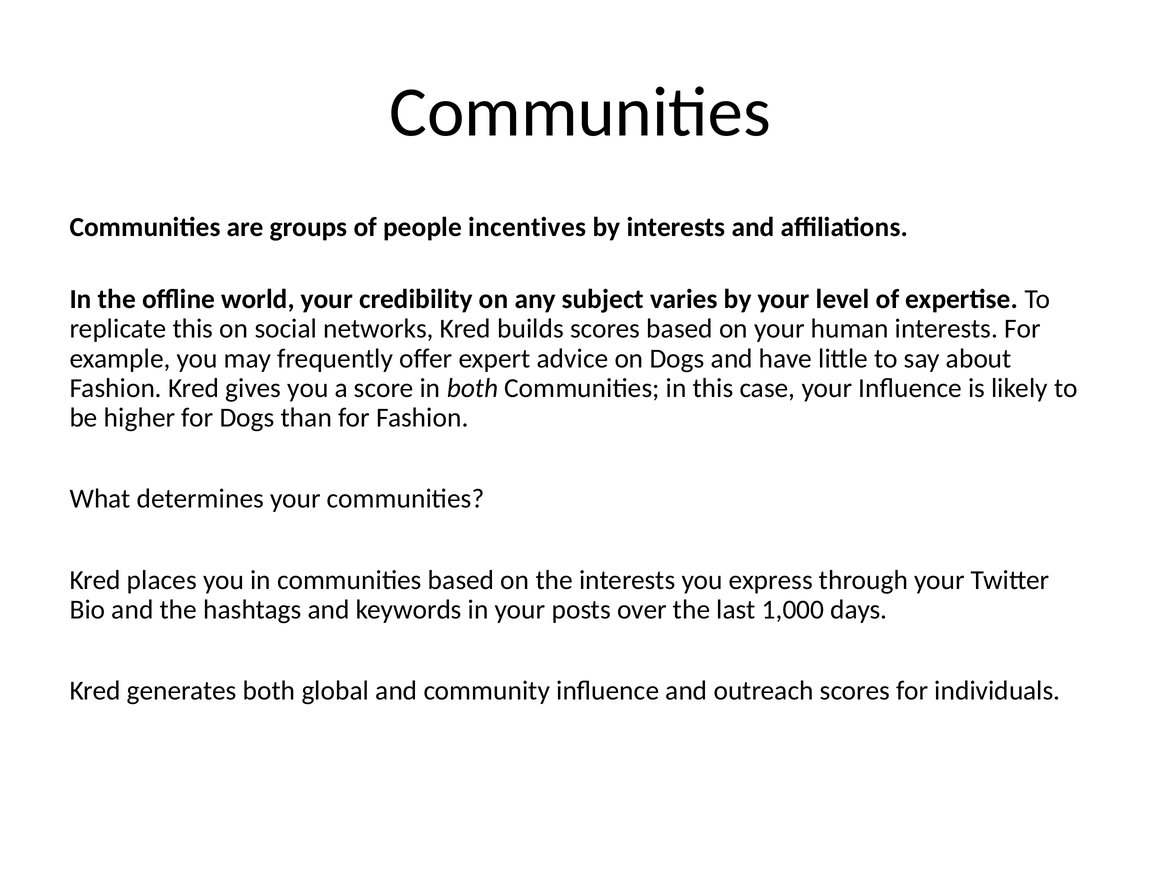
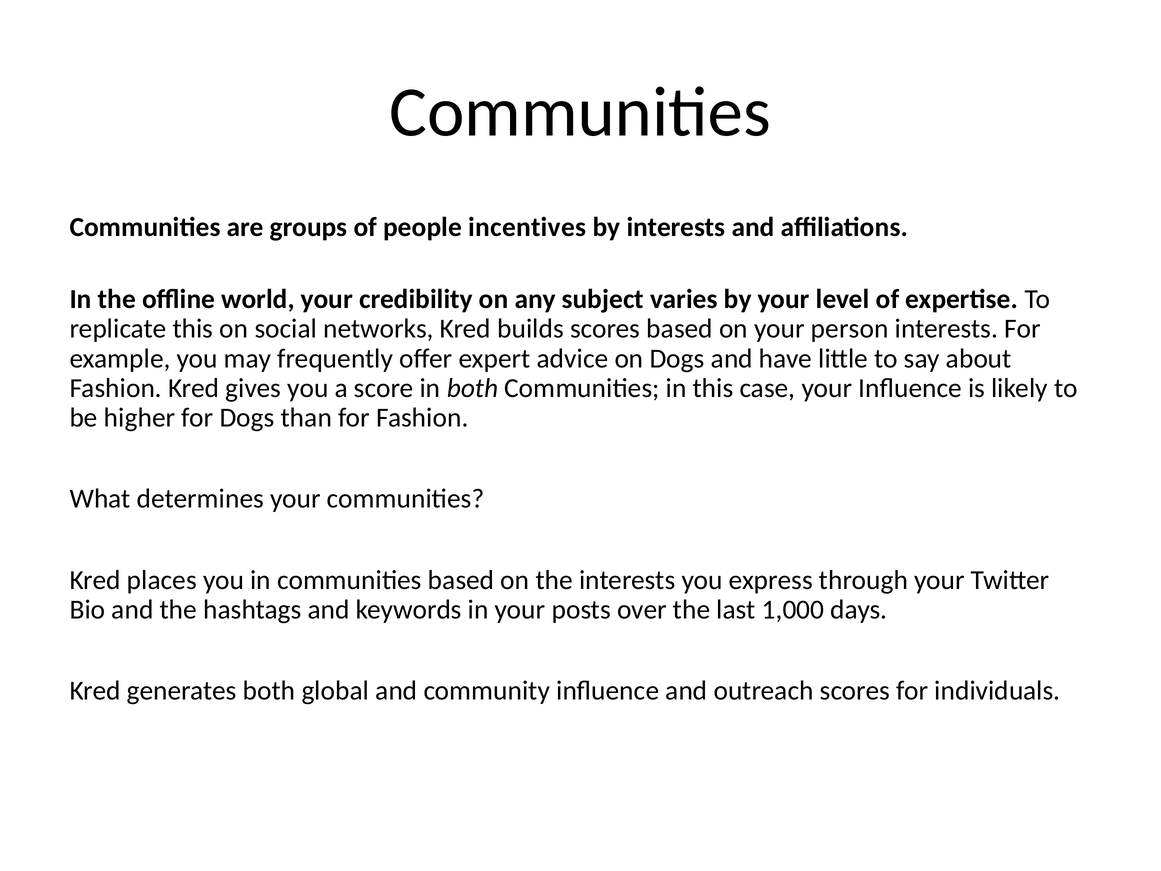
human: human -> person (850, 329)
